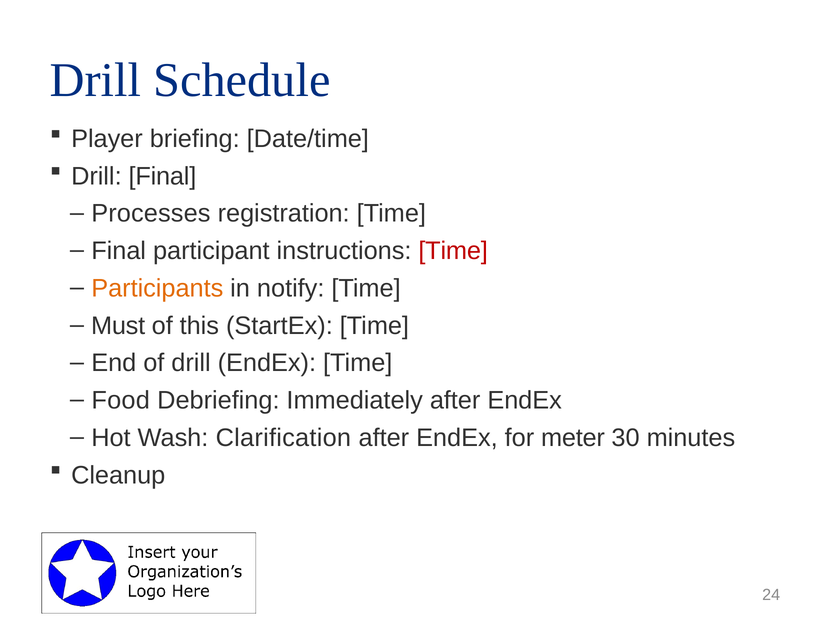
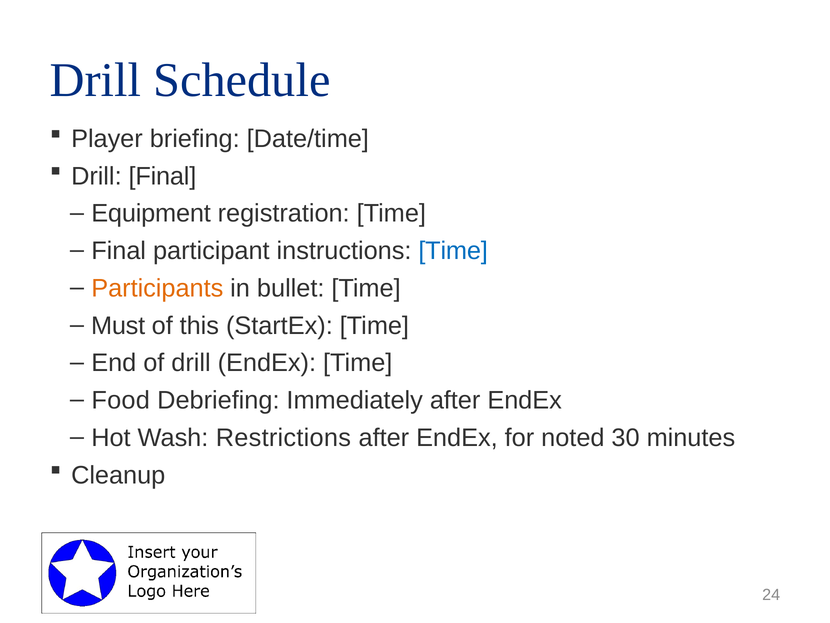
Processes: Processes -> Equipment (151, 213)
Time colour: red -> blue (453, 251)
notify: notify -> bullet (291, 288)
Clarification: Clarification -> Restrictions (283, 438)
meter: meter -> noted (573, 438)
